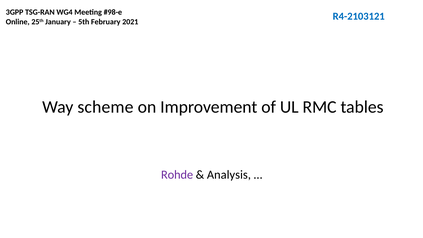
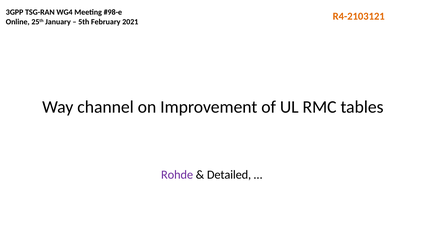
R4-2103121 colour: blue -> orange (359, 16)
scheme: scheme -> channel (106, 107)
Analysis: Analysis -> Detailed (229, 175)
